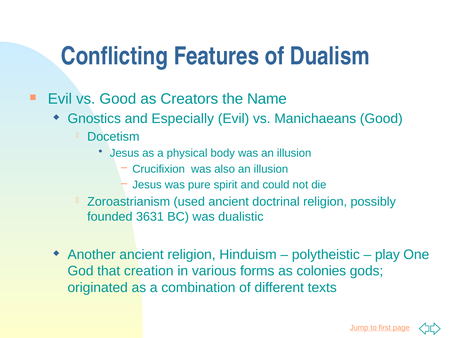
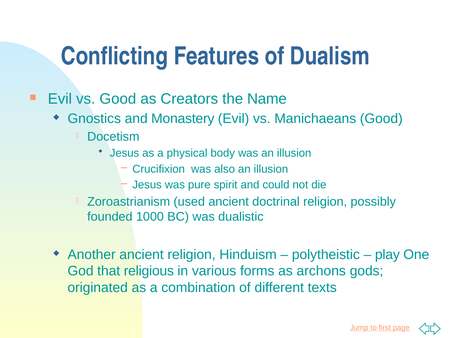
Especially: Especially -> Monastery (183, 119)
3631: 3631 -> 1000 (150, 217)
creation: creation -> religious (149, 271)
colonies: colonies -> archons (321, 271)
